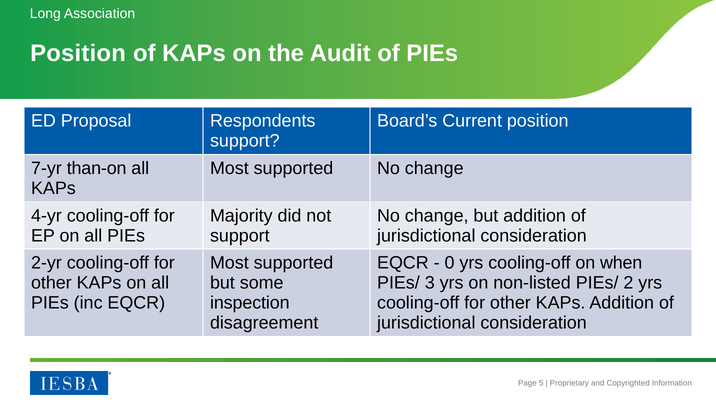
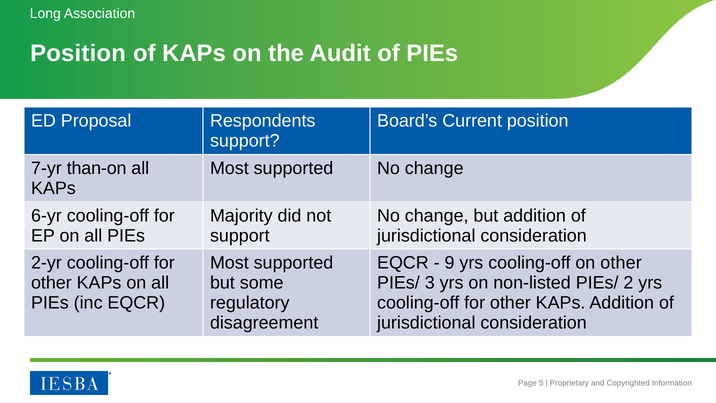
4-yr: 4-yr -> 6-yr (46, 215)
0: 0 -> 9 (450, 263)
on when: when -> other (621, 263)
inspection: inspection -> regulatory (250, 303)
